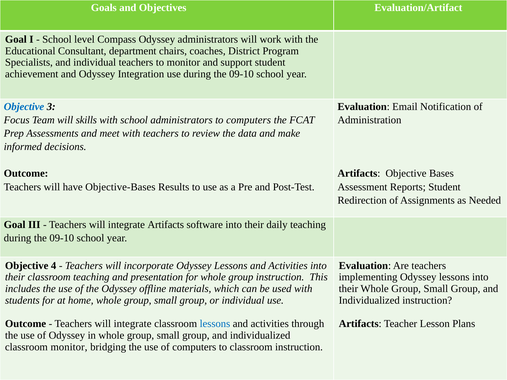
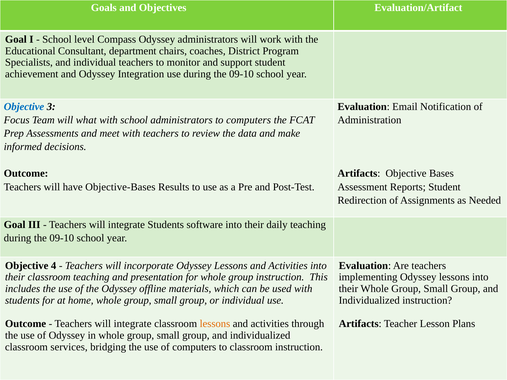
skills: skills -> what (86, 120)
integrate Artifacts: Artifacts -> Students (166, 225)
lessons colour: blue -> orange (215, 324)
classroom monitor: monitor -> services (69, 347)
